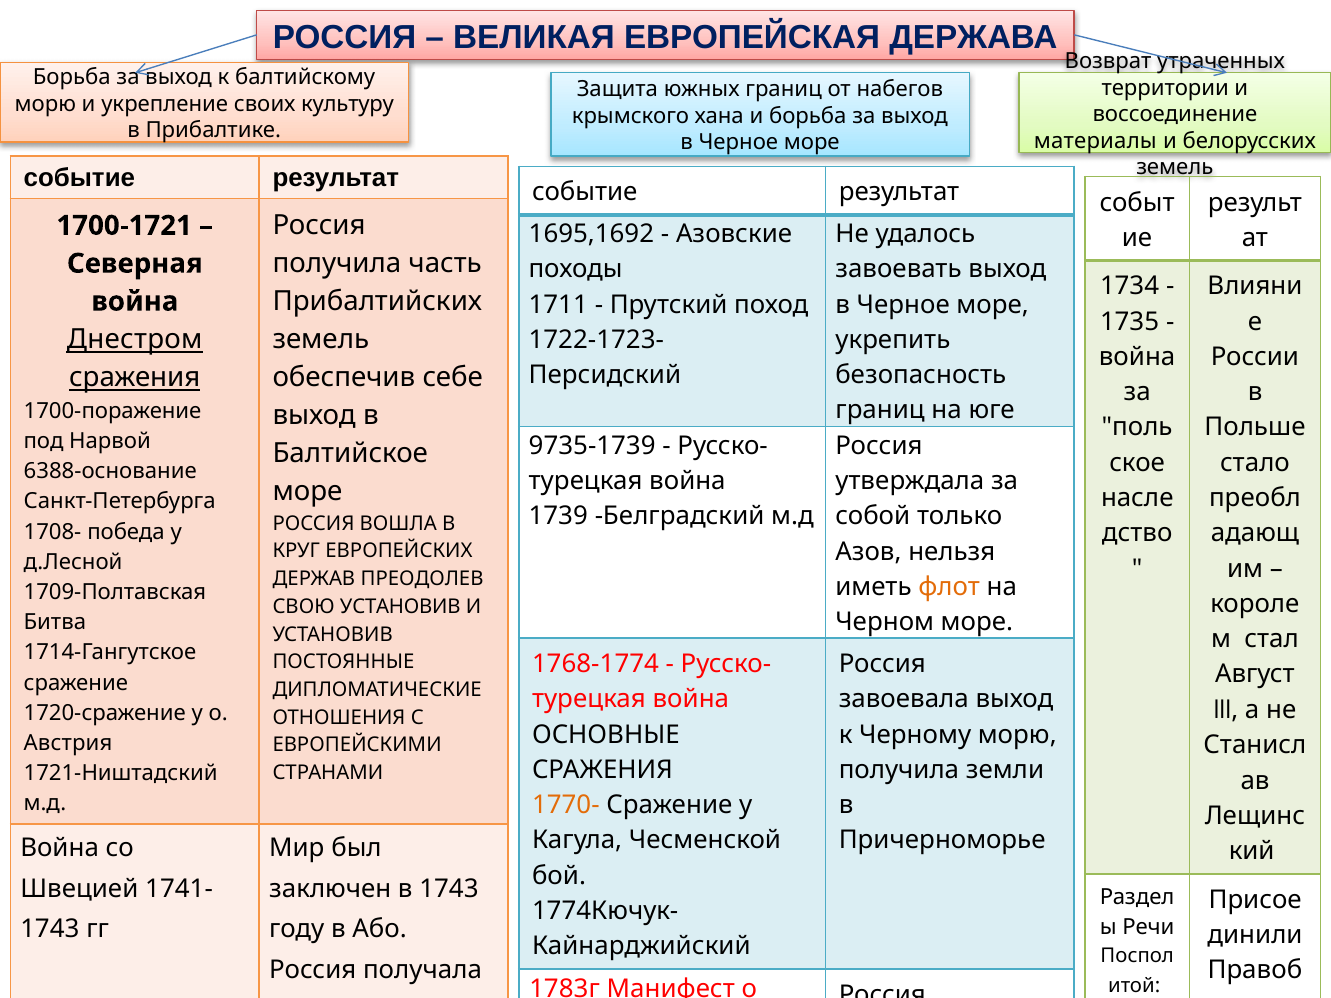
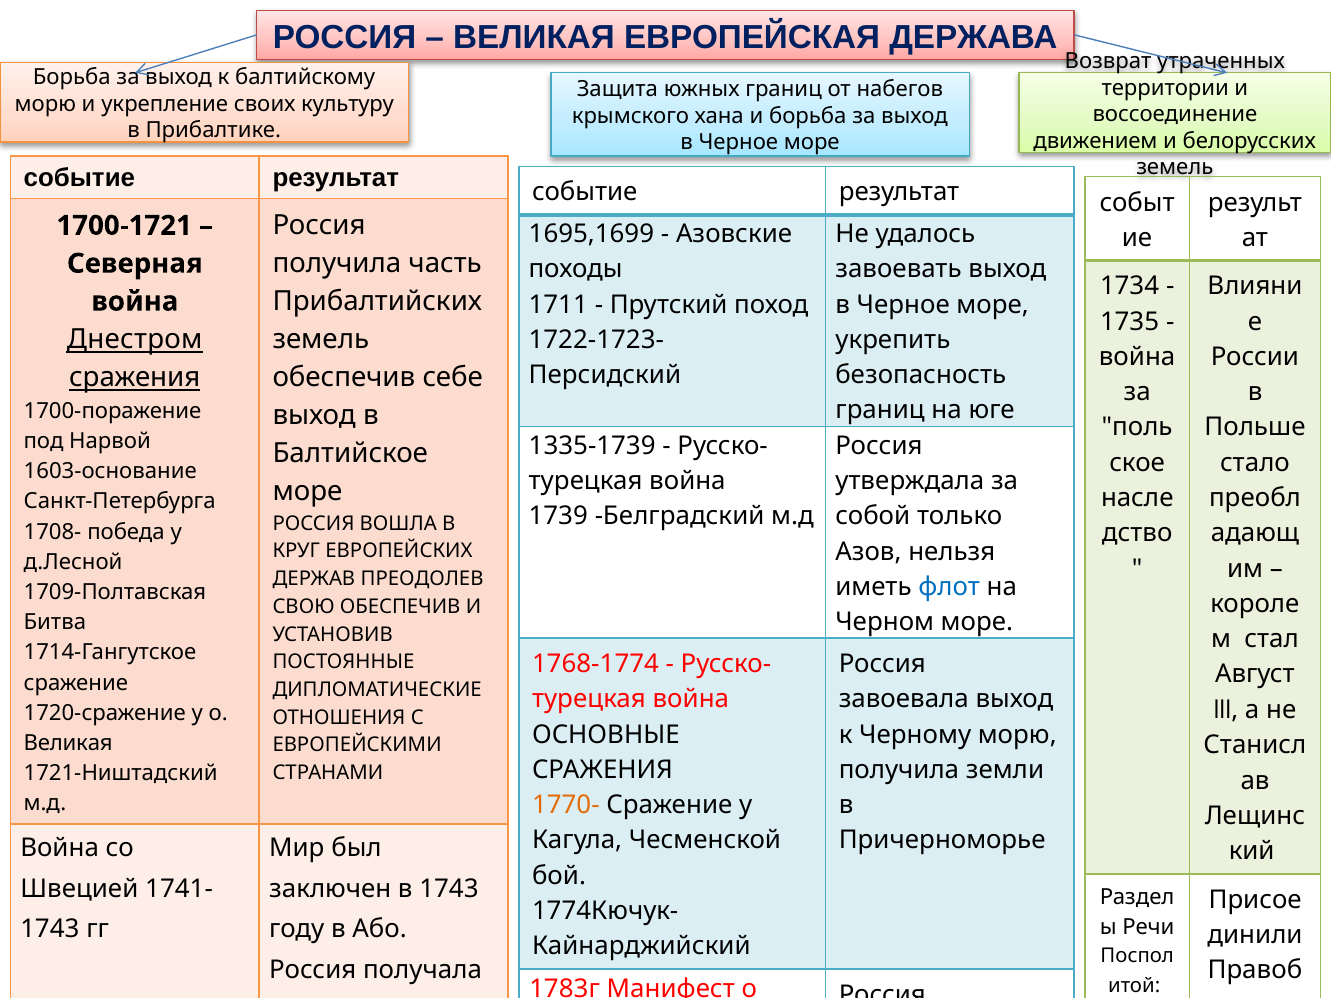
материалы: материалы -> движением (1095, 141)
1695,1692: 1695,1692 -> 1695,1699 (591, 234)
9735-1739: 9735-1739 -> 1335-1739 (592, 446)
6388-основание: 6388-основание -> 1603-основание (110, 472)
флот colour: orange -> blue (949, 587)
СВОЮ УСТАНОВИВ: УСТАНОВИВ -> ОБЕСПЕЧИВ (400, 607)
Австрия: Австрия -> Великая (68, 743)
